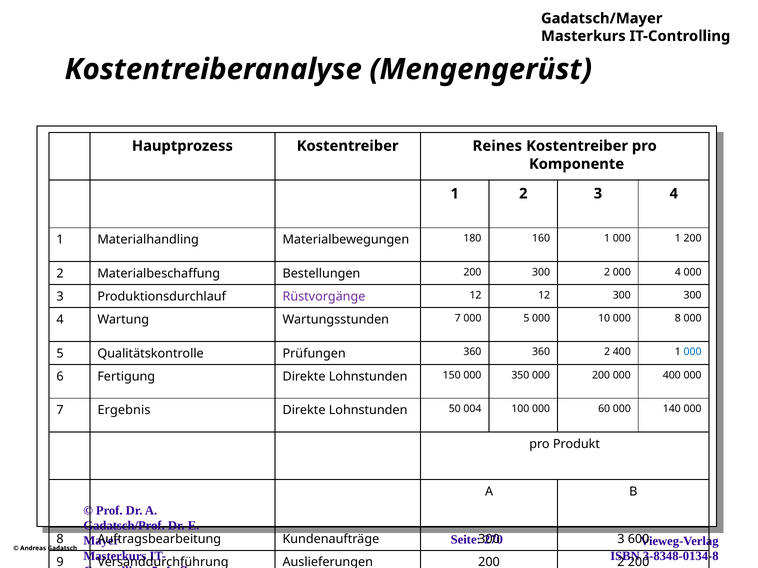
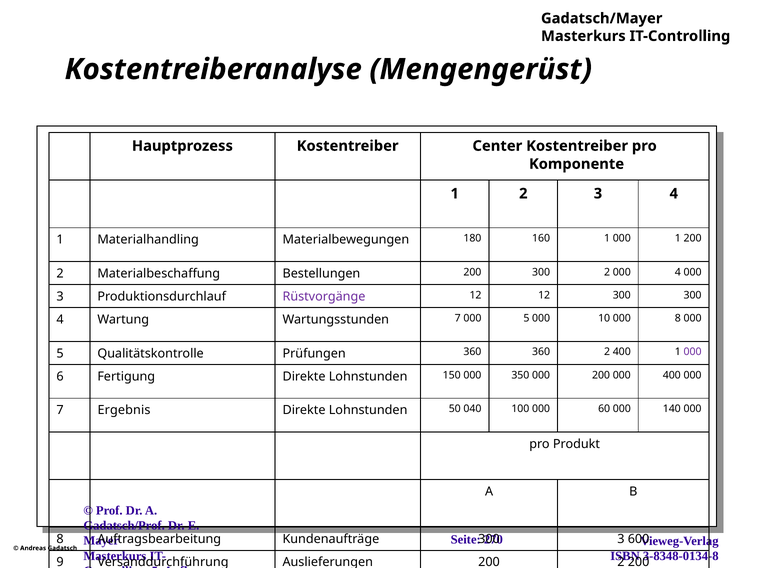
Reines: Reines -> Center (497, 146)
000 colour: blue -> purple (693, 352)
004: 004 -> 040 (472, 409)
